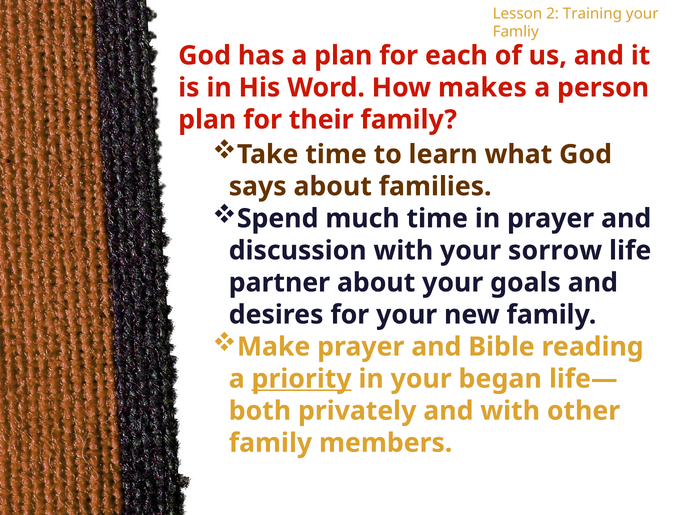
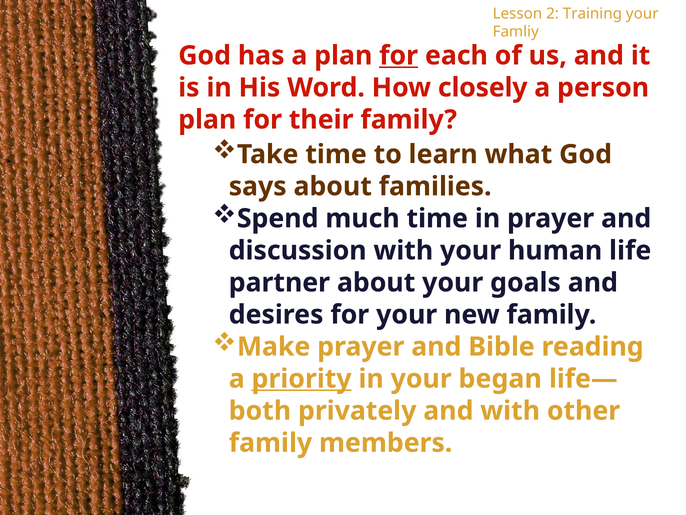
for underline: none -> present (399, 56)
makes: makes -> closely (483, 88)
sorrow: sorrow -> human (555, 250)
